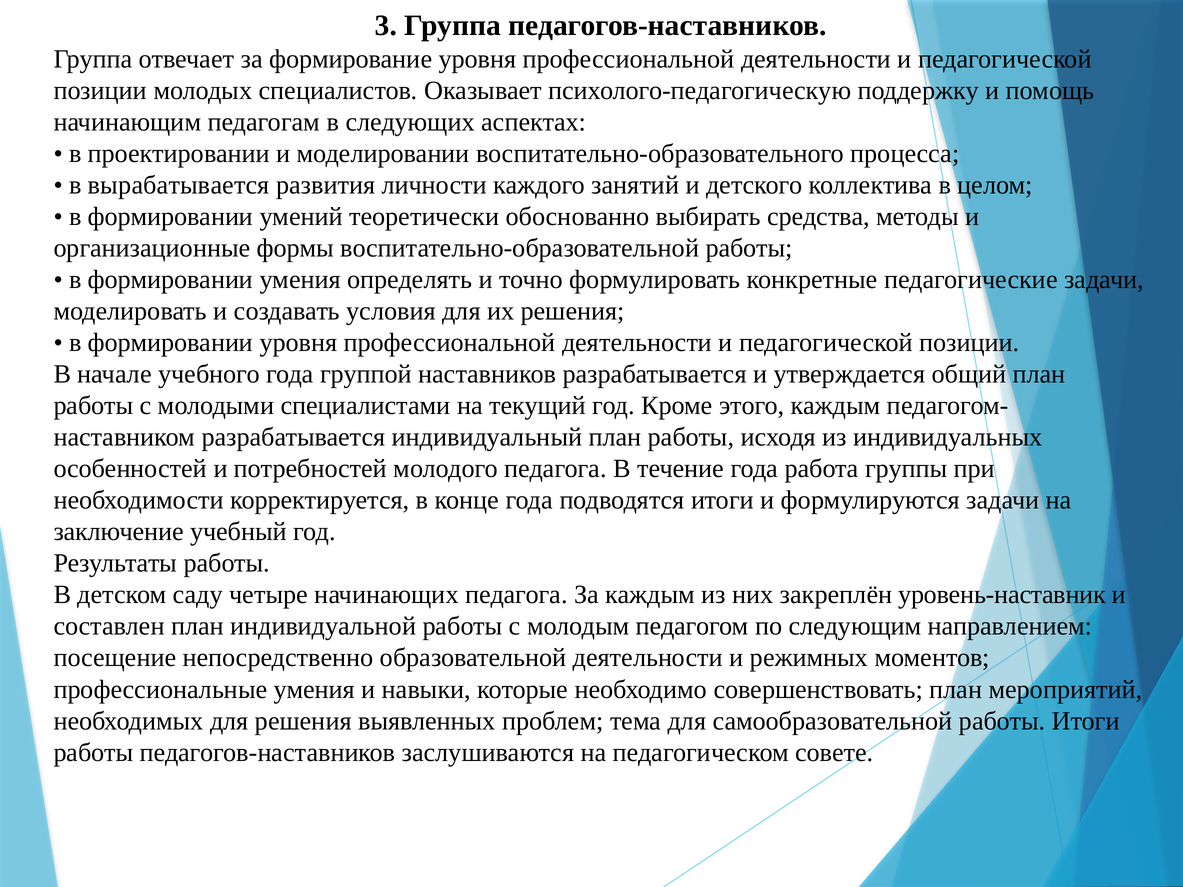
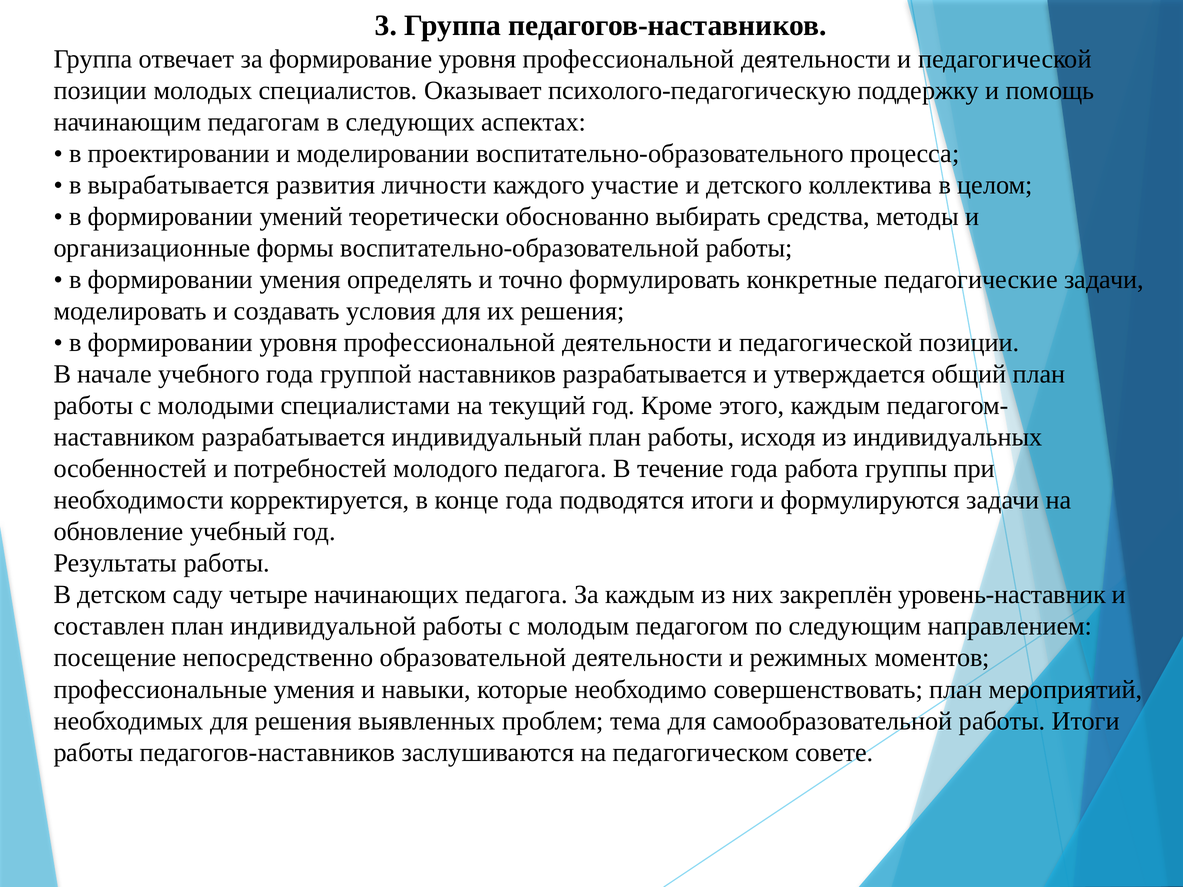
занятий: занятий -> участие (635, 185)
заключение: заключение -> обновление (119, 532)
